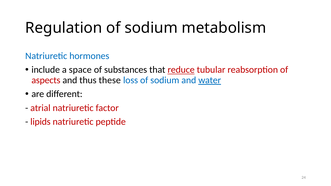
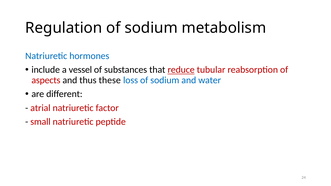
space: space -> vessel (80, 70)
water underline: present -> none (210, 80)
lipids: lipids -> small (40, 122)
